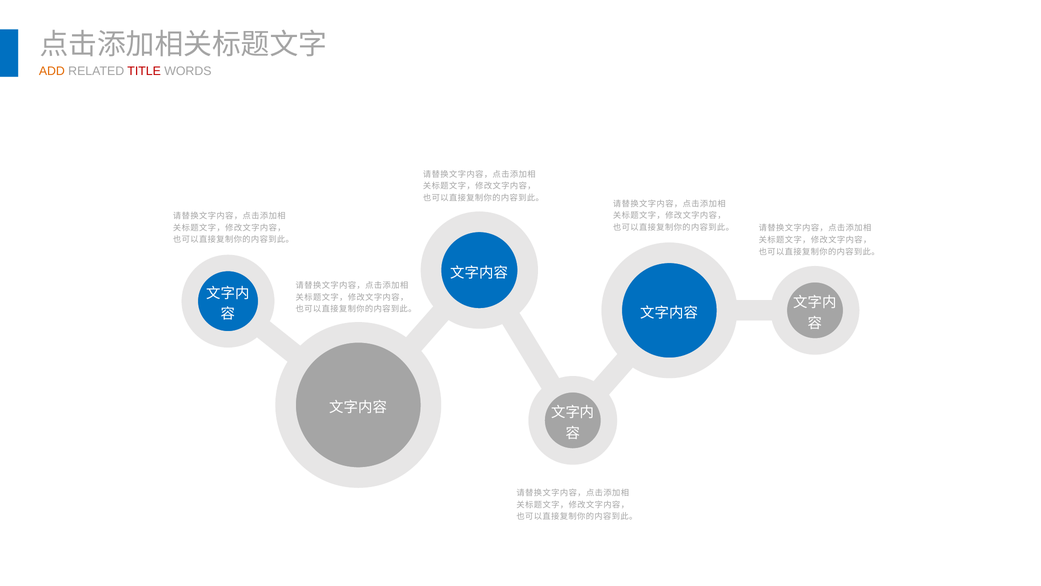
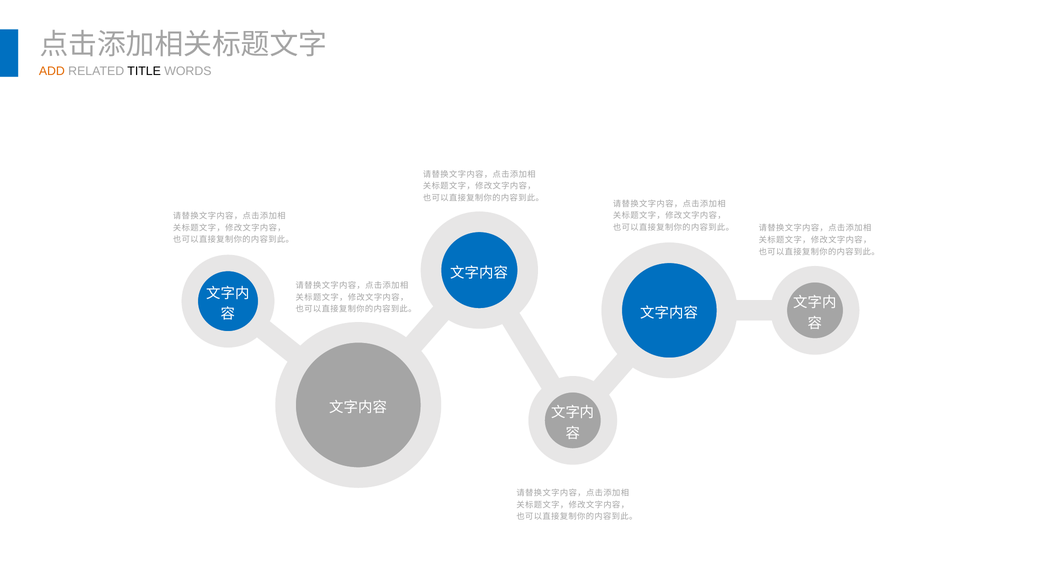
TITLE colour: red -> black (144, 71)
